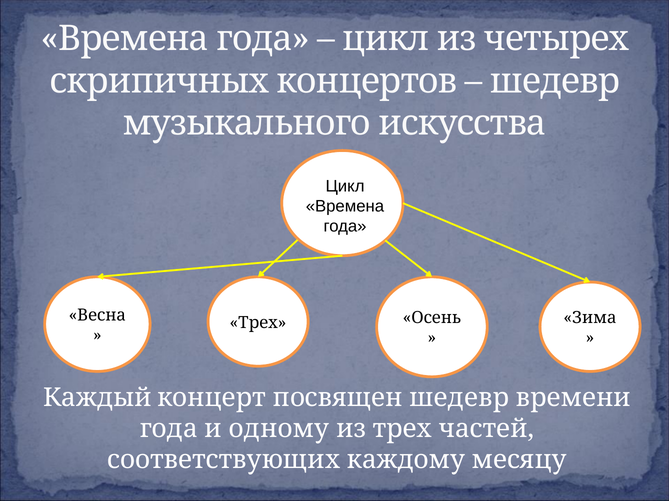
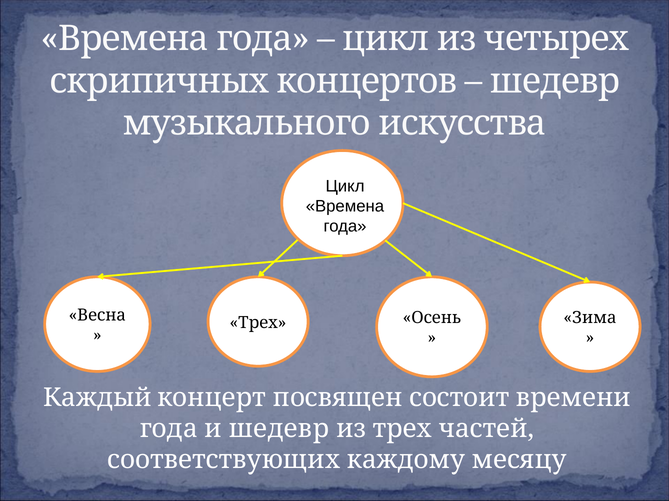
посвящен шедевр: шедевр -> состоит (459, 398)
и одному: одному -> шедевр (279, 429)
